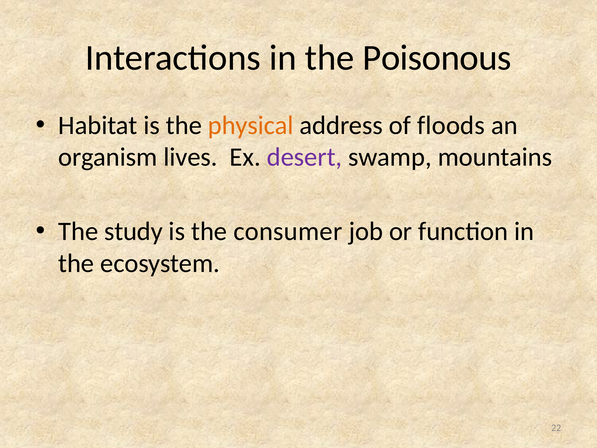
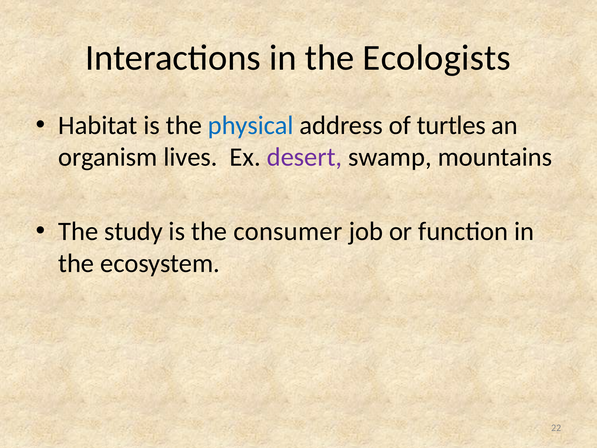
Poisonous: Poisonous -> Ecologists (437, 58)
physical colour: orange -> blue (251, 125)
floods: floods -> turtles (451, 125)
